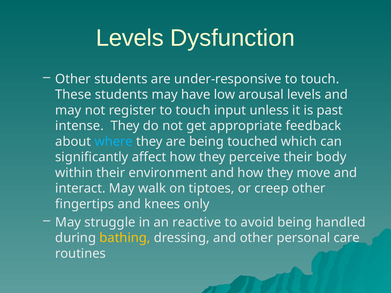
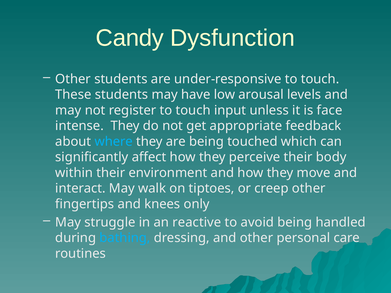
Levels: Levels -> Candy (130, 38)
past: past -> face (330, 110)
bathing colour: yellow -> light blue (125, 238)
